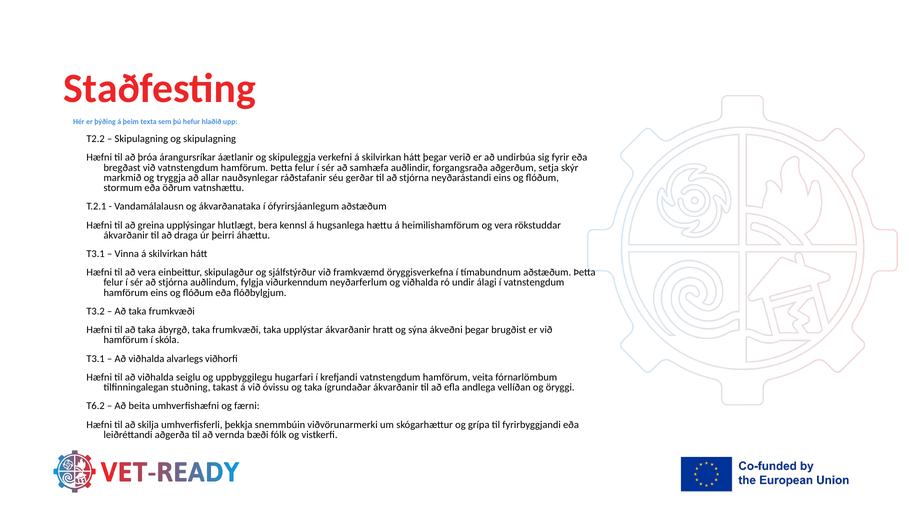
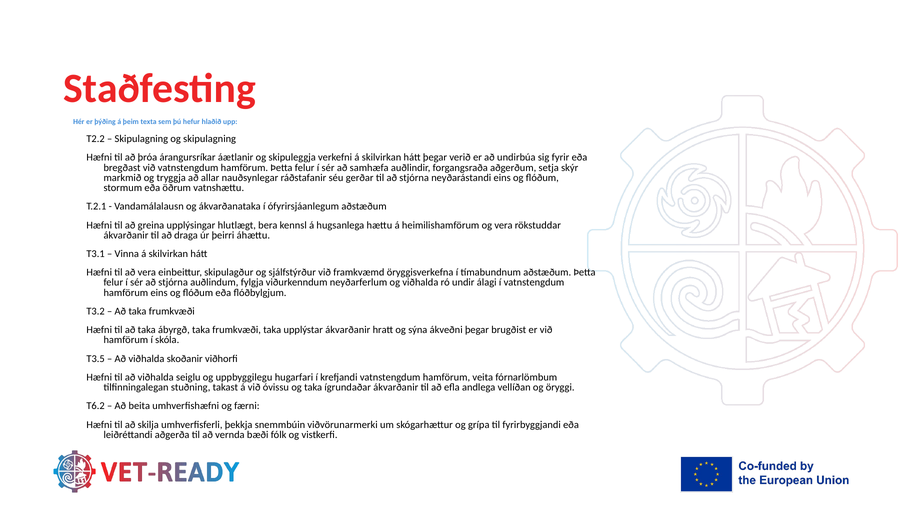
T3.1: T3.1 -> T3.5 (96, 359)
alvarlegs: alvarlegs -> skoðanir (185, 359)
